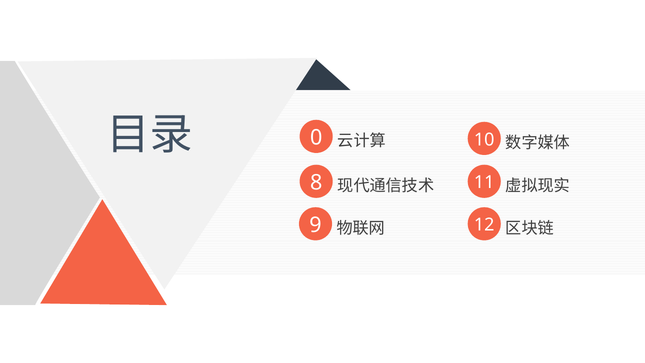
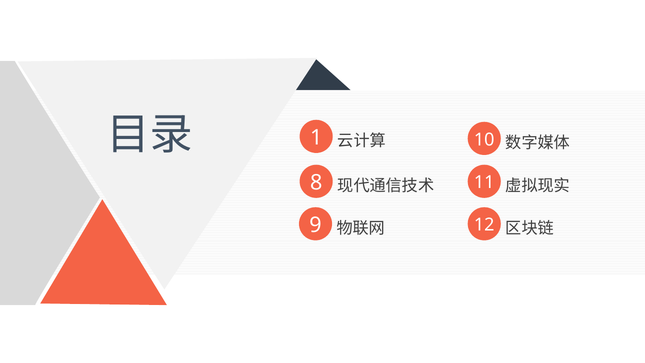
0: 0 -> 1 (316, 138)
